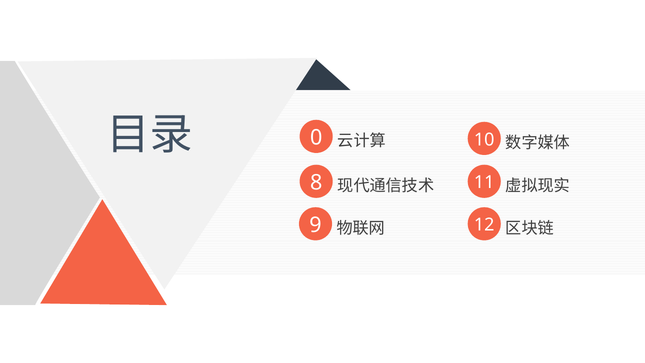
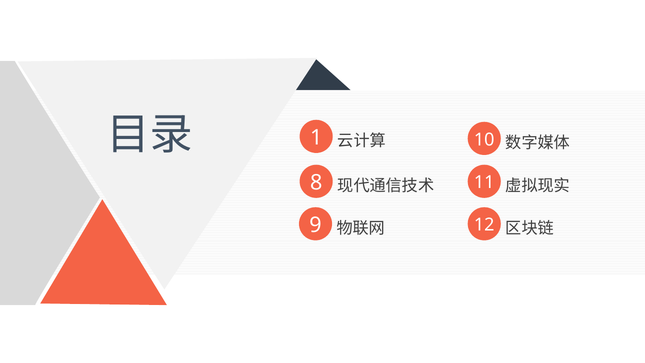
0: 0 -> 1 (316, 138)
